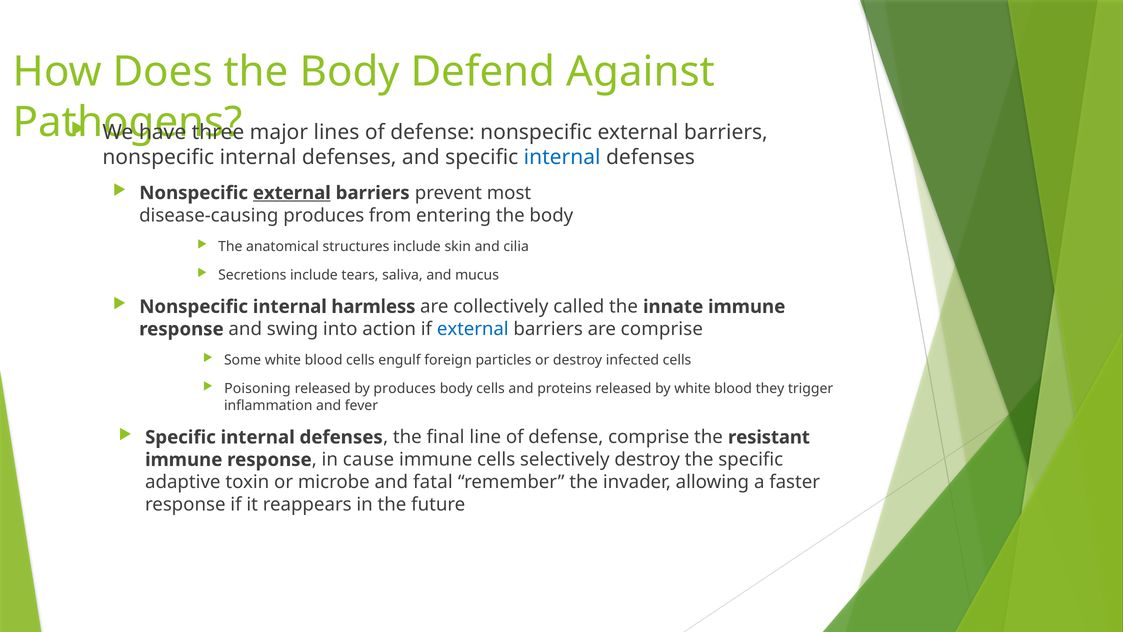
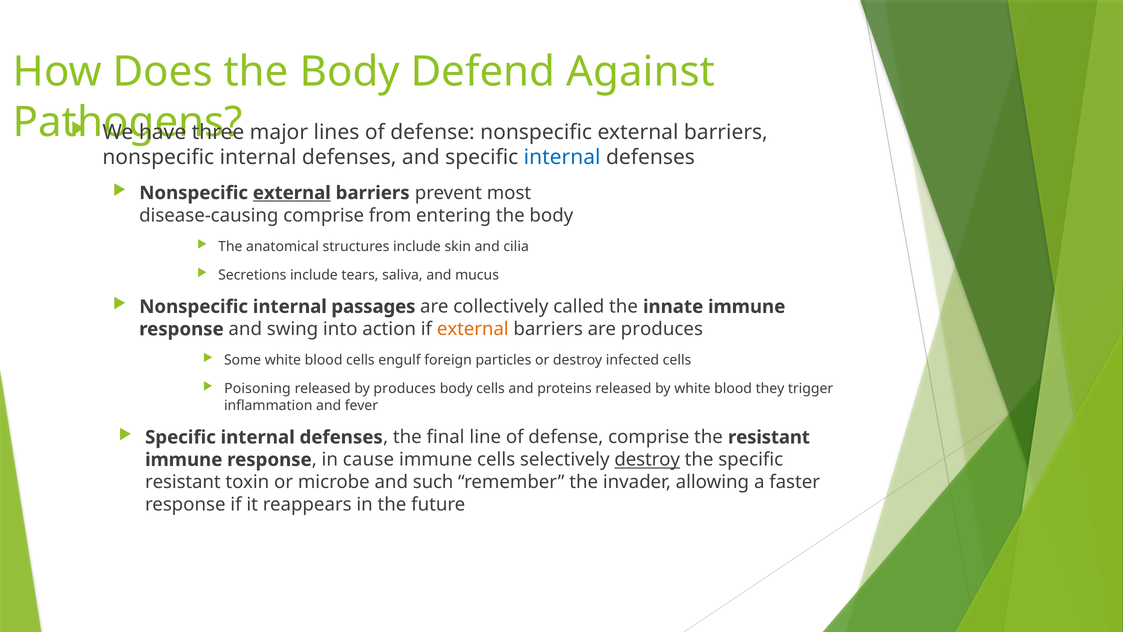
disease-causing produces: produces -> comprise (324, 215)
harmless: harmless -> passages (373, 307)
external colour: blue -> orange (473, 329)
are comprise: comprise -> produces (662, 329)
destroy underline: none -> present (647, 460)
adaptive: adaptive -> resistant (183, 482)
fatal: fatal -> such (433, 482)
